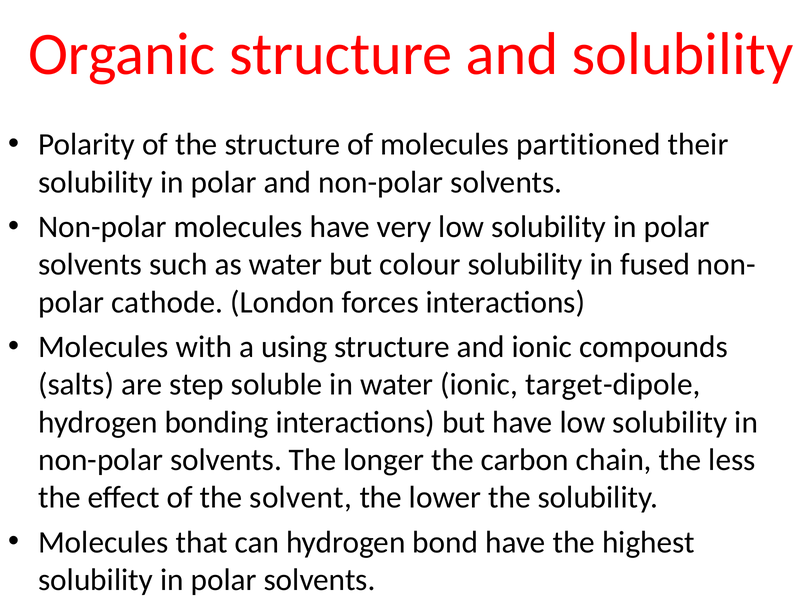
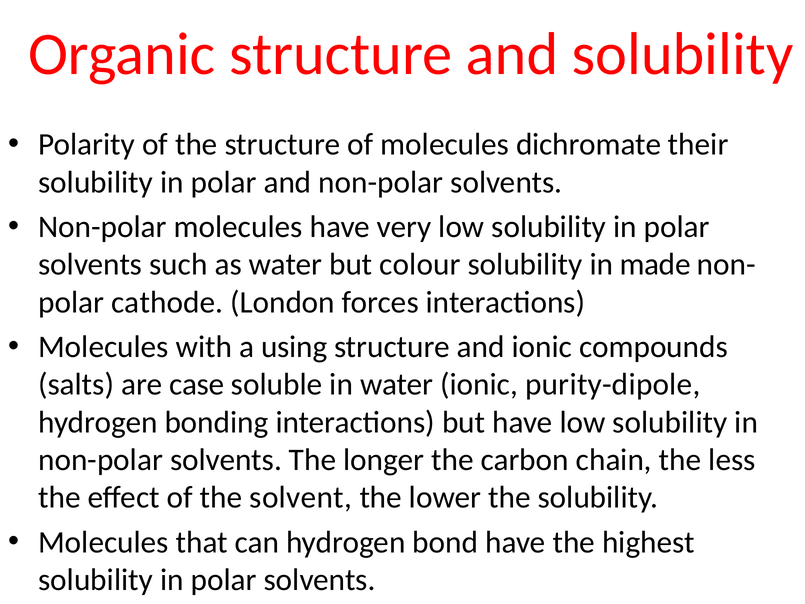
partitioned: partitioned -> dichromate (589, 145)
fused: fused -> made (655, 265)
step: step -> case (197, 384)
target-dipole: target-dipole -> purity-dipole (613, 384)
